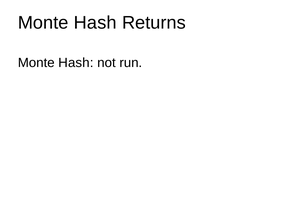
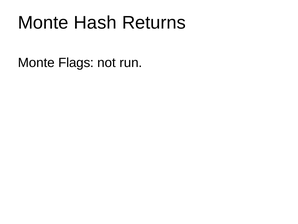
Hash: Hash -> Flags (76, 62)
